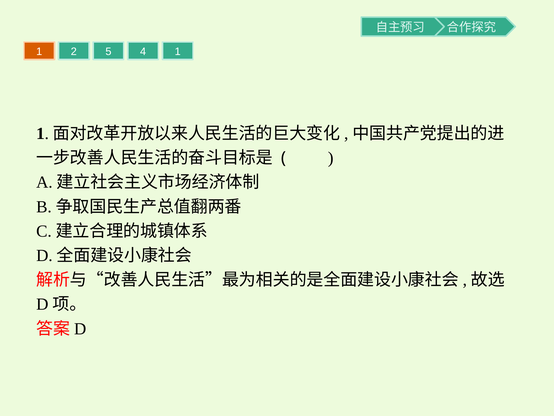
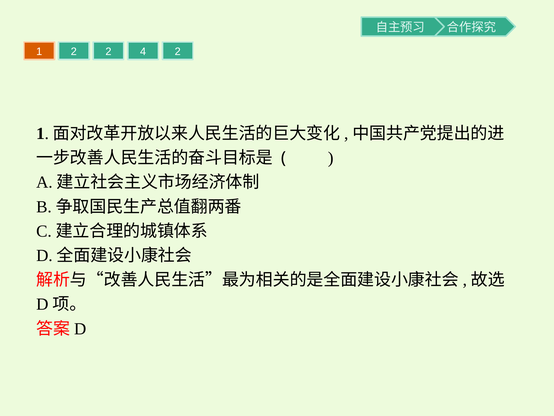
2 5: 5 -> 2 (108, 51)
4 1: 1 -> 2 (178, 51)
